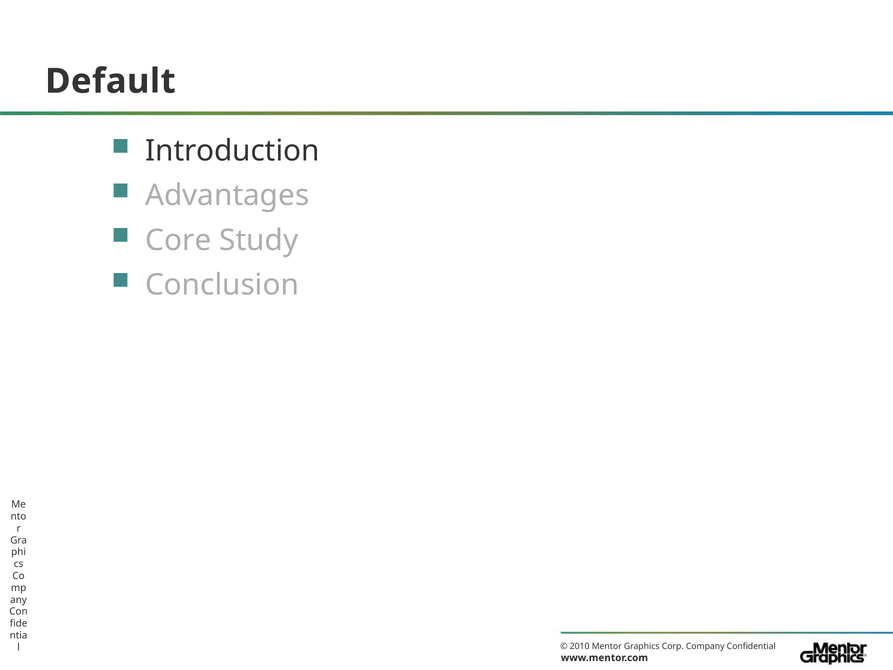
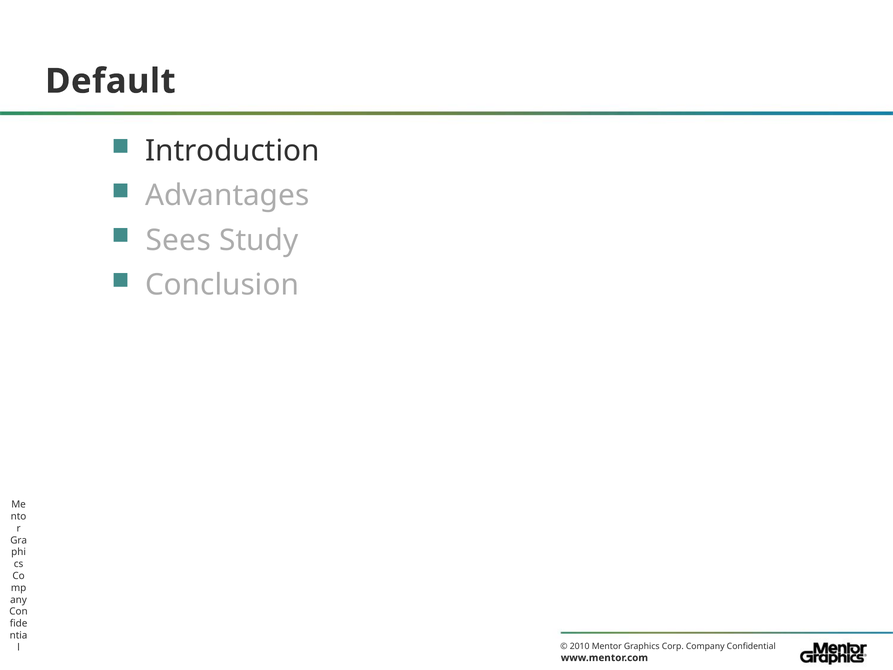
Core: Core -> Sees (178, 240)
